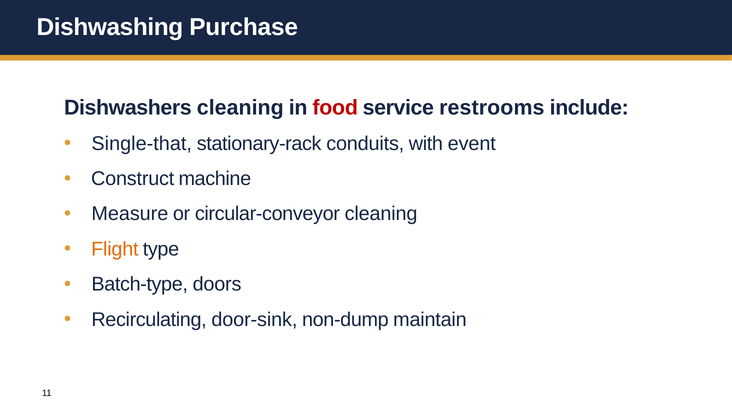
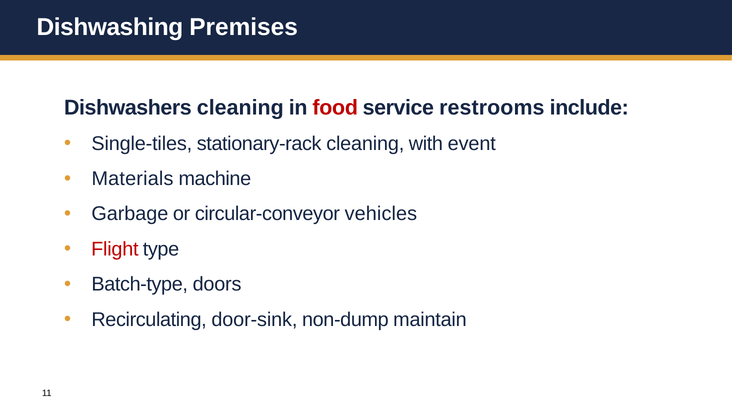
Purchase: Purchase -> Premises (244, 27)
Single-that: Single-that -> Single-tiles (142, 143)
stationary-rack conduits: conduits -> cleaning (365, 143)
Construct: Construct -> Materials (133, 179)
Measure: Measure -> Garbage (130, 214)
circular-conveyor cleaning: cleaning -> vehicles (381, 214)
Flight colour: orange -> red (115, 249)
